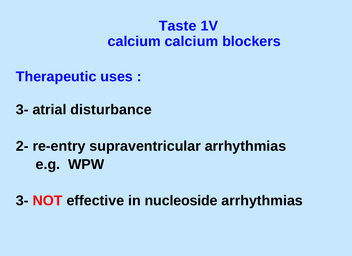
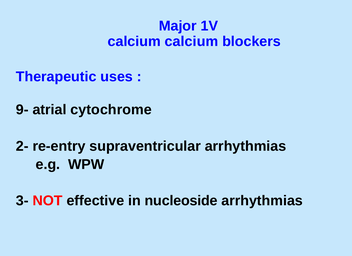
Taste: Taste -> Major (178, 26)
3-: 3- -> 9- (22, 110)
disturbance: disturbance -> cytochrome (111, 110)
